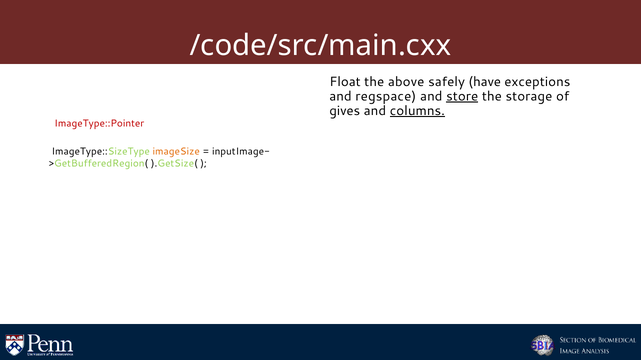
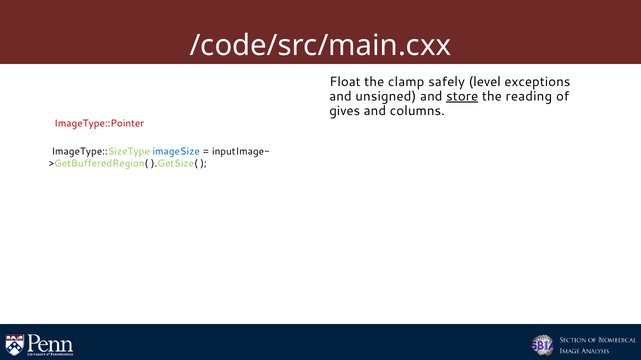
above: above -> clamp (406, 82)
have: have -> level (485, 82)
regspace: regspace -> unsigned (386, 97)
storage: storage -> reading (529, 97)
columns underline: present -> none (417, 111)
imageSize colour: orange -> blue (176, 152)
